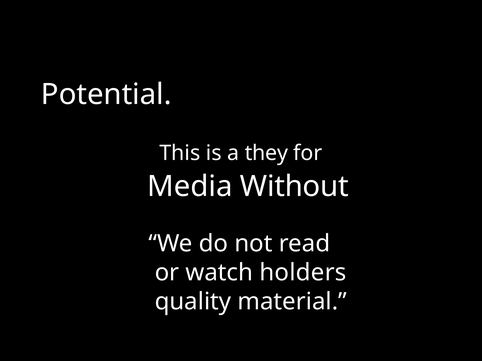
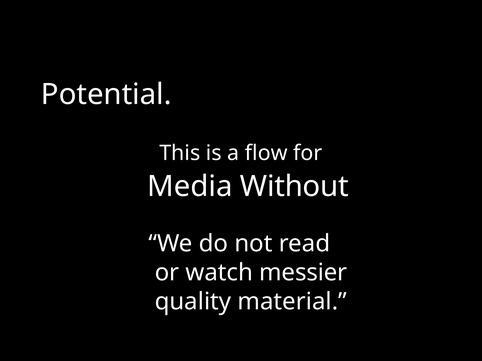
they: they -> flow (266, 153)
holders: holders -> messier (303, 273)
